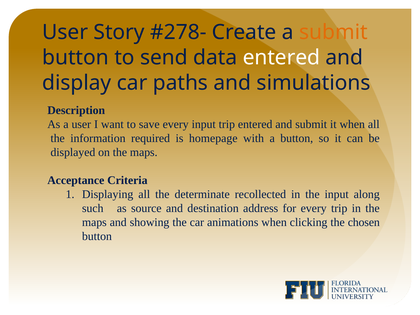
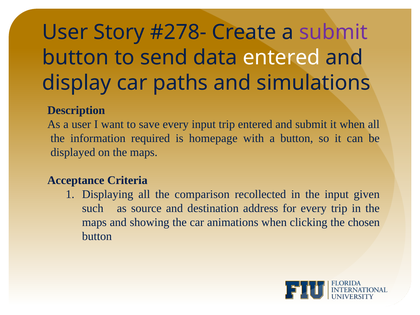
submit colour: orange -> purple (333, 32)
determinate: determinate -> comparison (202, 194)
along: along -> given (367, 194)
